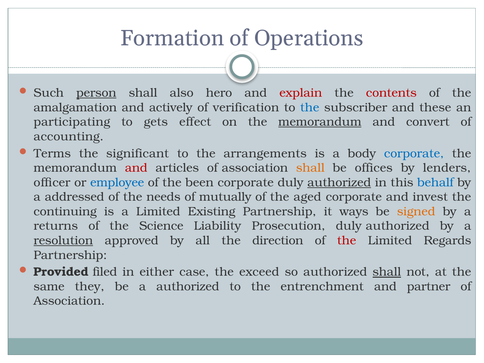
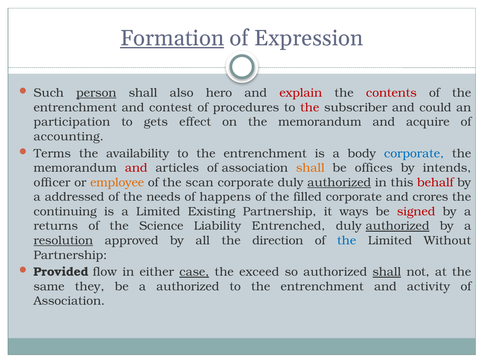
Formation underline: none -> present (172, 38)
Operations: Operations -> Expression (309, 38)
amalgamation: amalgamation -> entrenchment (75, 107)
actively: actively -> contest (171, 107)
verification: verification -> procedures (246, 107)
the colour: blue -> red (310, 107)
these: these -> could (435, 107)
participating: participating -> participation (72, 122)
memorandum underline: present -> none (320, 122)
convert: convert -> acquire (428, 122)
significant: significant -> availability (138, 153)
arrangements: arrangements -> entrenchment (265, 153)
lenders: lenders -> intends (447, 168)
employee colour: blue -> orange (117, 182)
been: been -> scan (199, 182)
behalf colour: blue -> red (435, 182)
mutually: mutually -> happens (225, 197)
aged: aged -> filled (307, 197)
invest: invest -> crores (430, 197)
signed colour: orange -> red (416, 211)
Prosecution: Prosecution -> Entrenched (289, 226)
authorized underline: none -> present (398, 226)
the colour: red -> blue (347, 241)
Regards: Regards -> Without (448, 241)
filed: filed -> flow (105, 272)
case underline: none -> present (194, 272)
partner: partner -> activity (429, 286)
